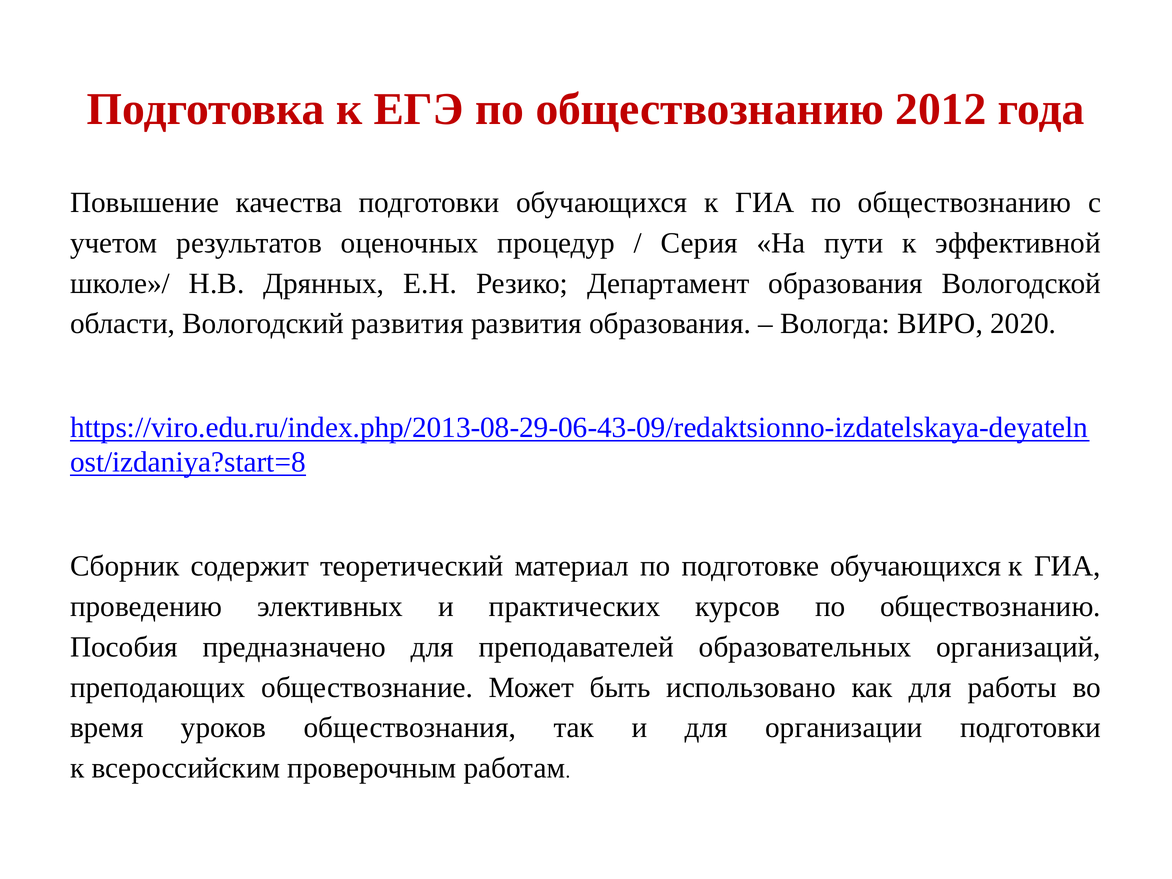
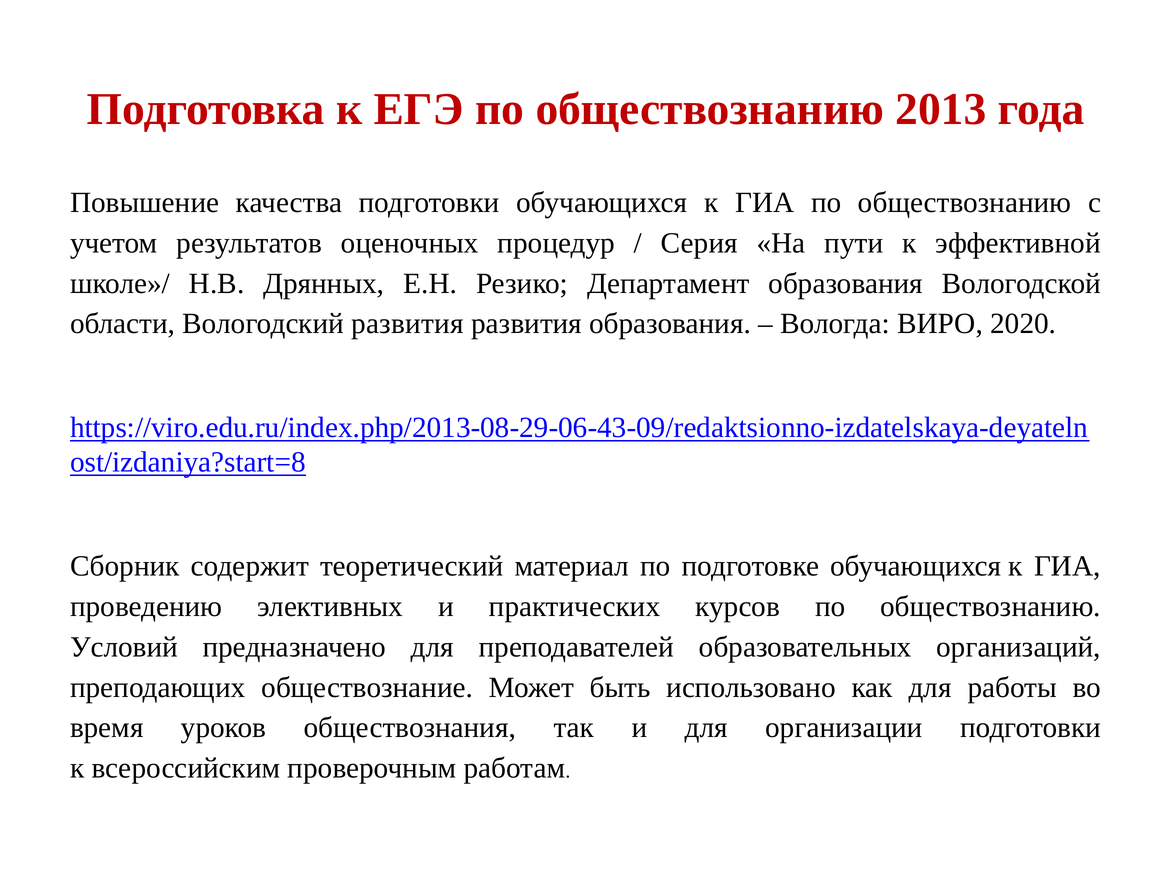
2012: 2012 -> 2013 (941, 109)
Пособия: Пособия -> Условий (124, 647)
